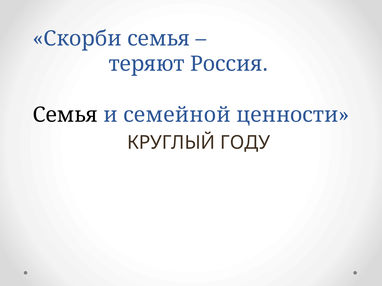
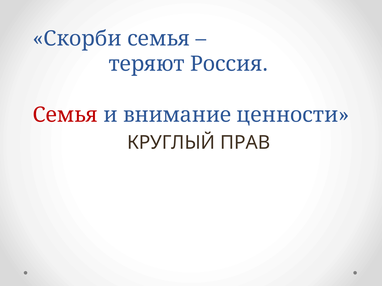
Семья colour: black -> red (65, 115)
семейной: семейной -> внимание (177, 115)
ГОДУ: ГОДУ -> ПРАВ (245, 143)
